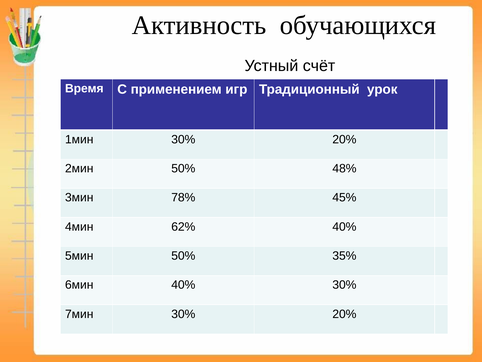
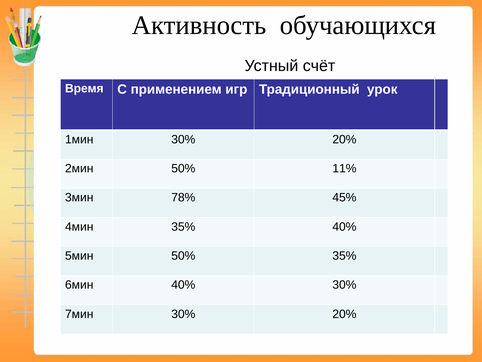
48%: 48% -> 11% (344, 168)
4мин 62%: 62% -> 35% (183, 226)
